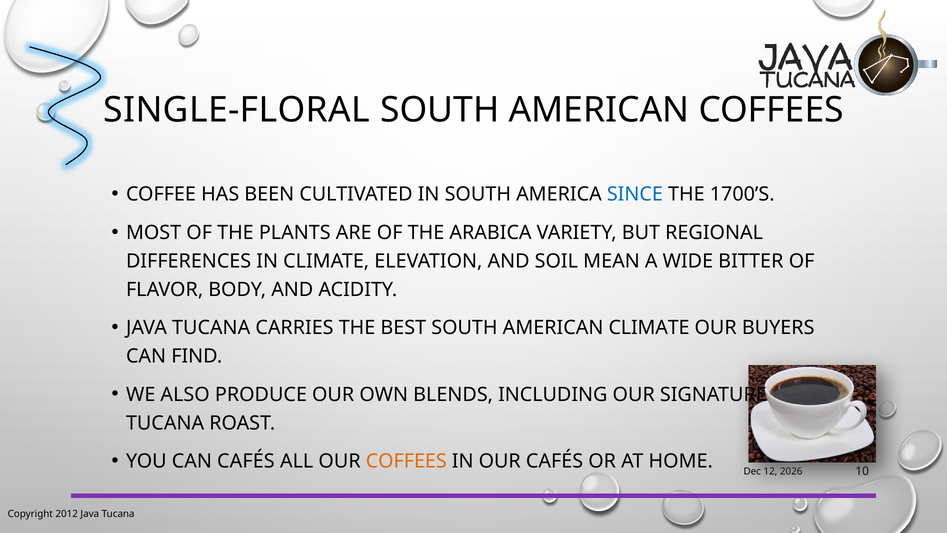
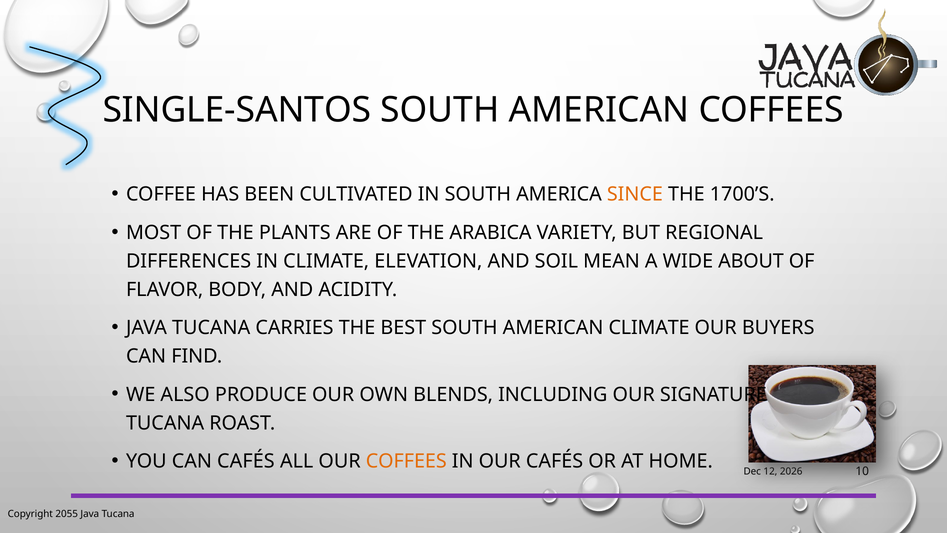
SINGLE-FLORAL: SINGLE-FLORAL -> SINGLE-SANTOS (237, 110)
SINCE colour: blue -> orange (635, 194)
BITTER: BITTER -> ABOUT (751, 261)
2012: 2012 -> 2055 (67, 514)
